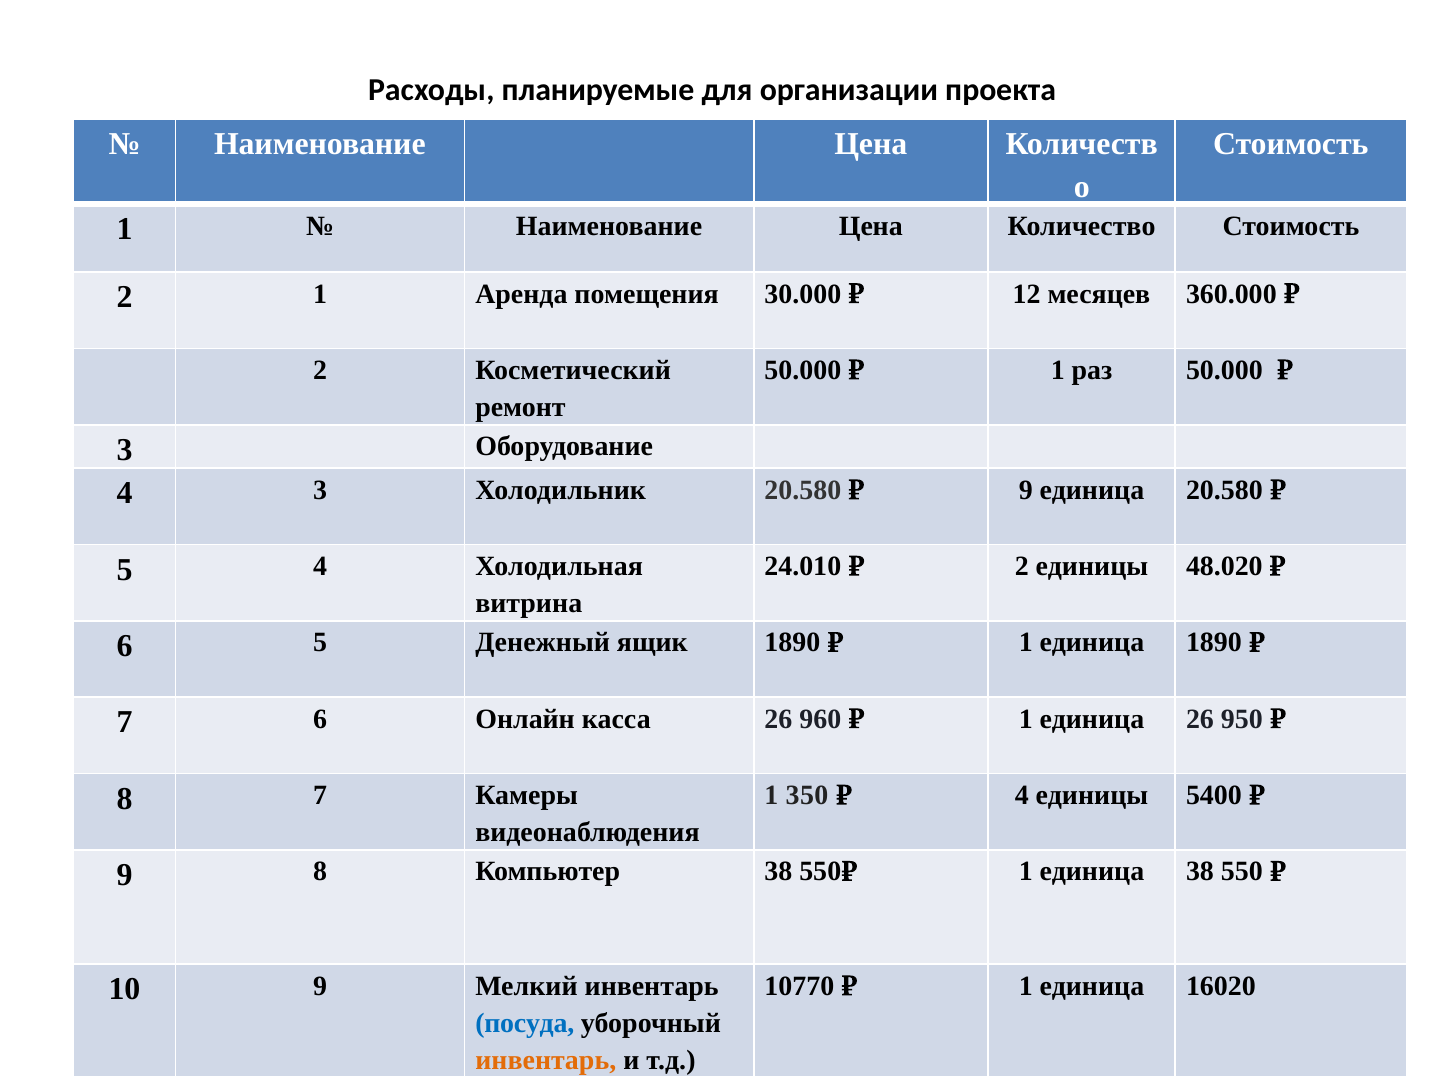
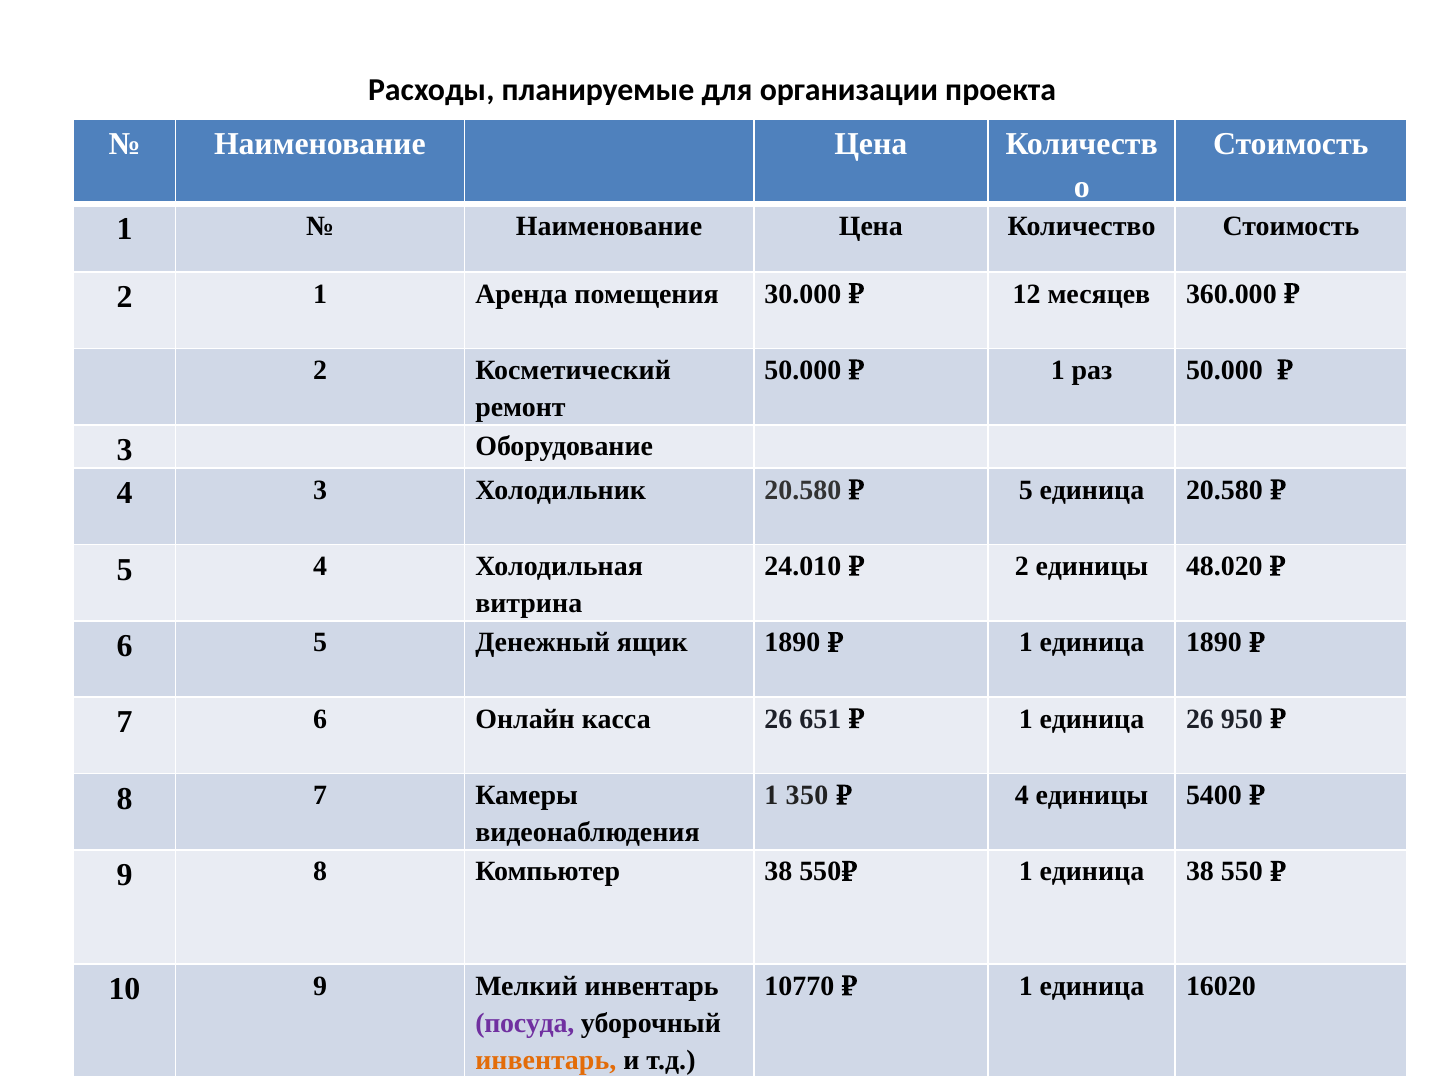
9: 9 -> 5 (1026, 490)
960: 960 -> 651 (820, 719)
посуда colour: blue -> purple (525, 1023)
